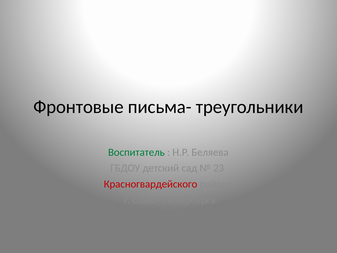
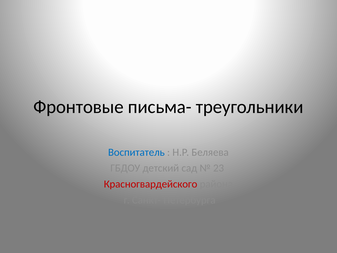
Воспитатель colour: green -> blue (136, 152)
